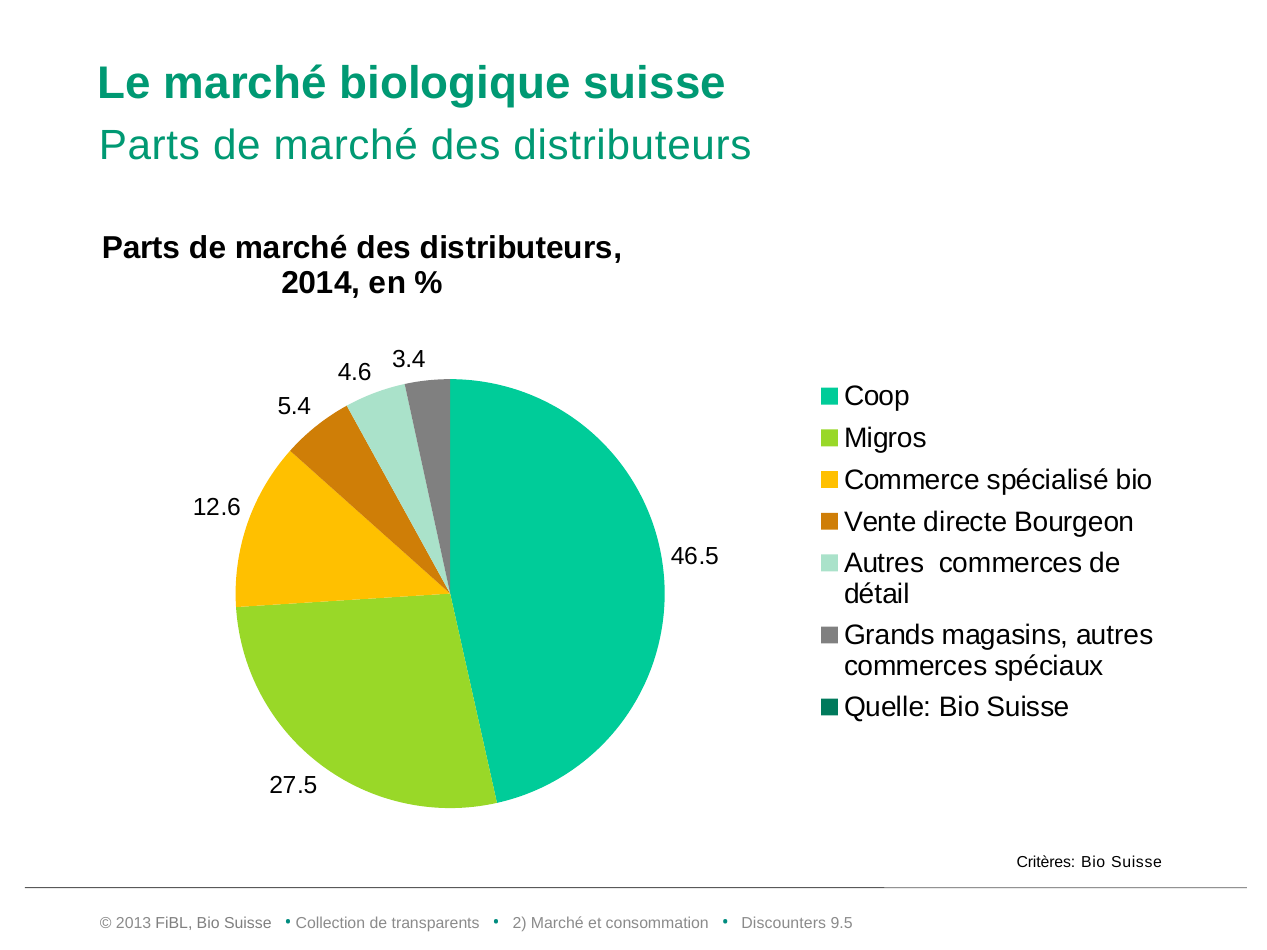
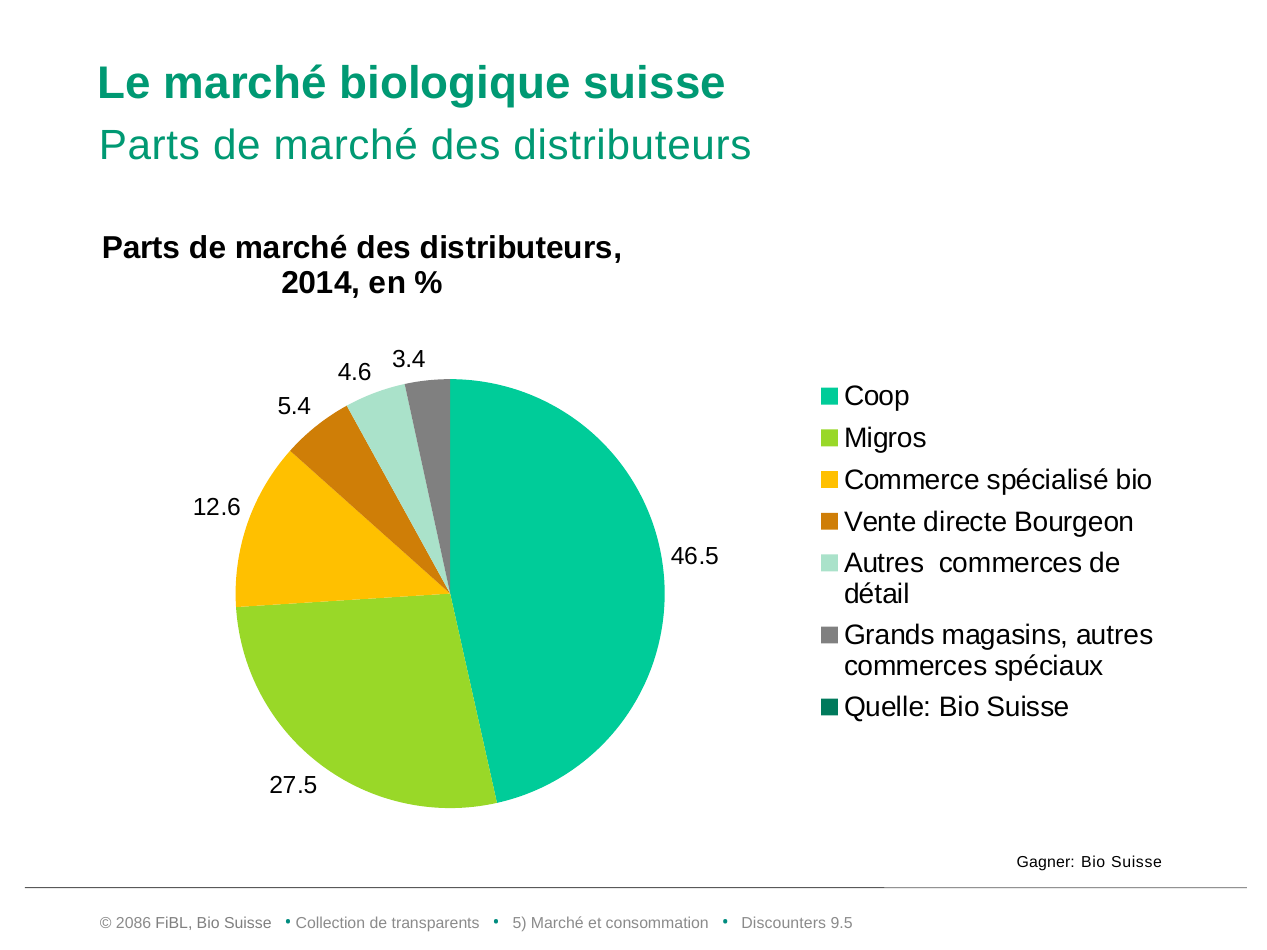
Critères: Critères -> Gagner (1046, 863)
2013: 2013 -> 2086 (134, 923)
2: 2 -> 5 (520, 923)
